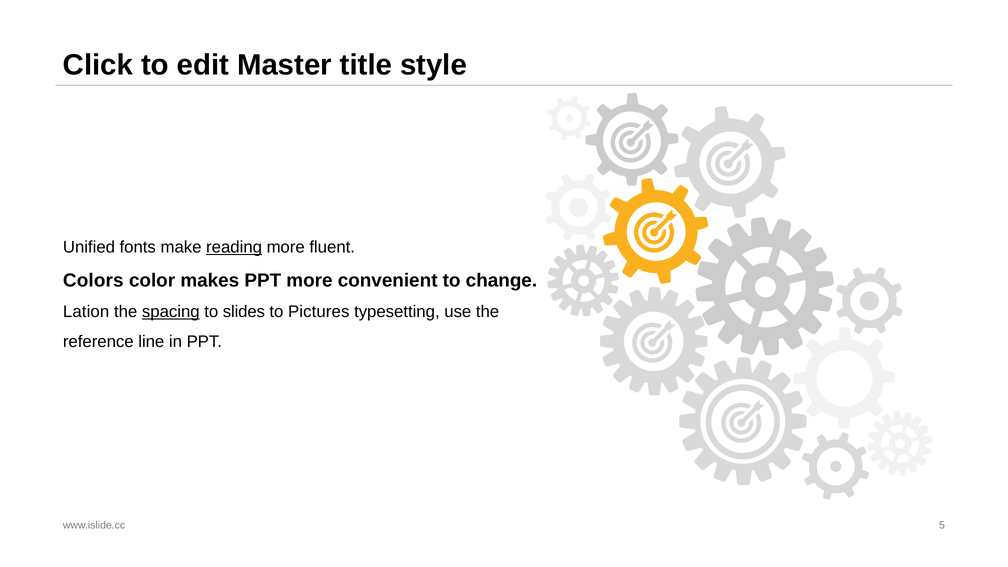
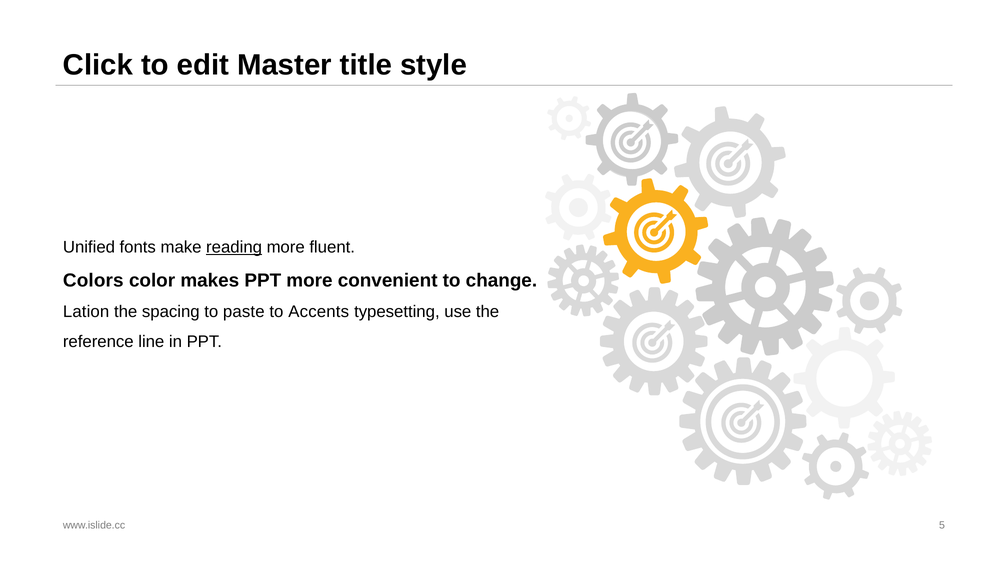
spacing underline: present -> none (171, 312)
slides: slides -> paste (244, 312)
Pictures: Pictures -> Accents (319, 312)
